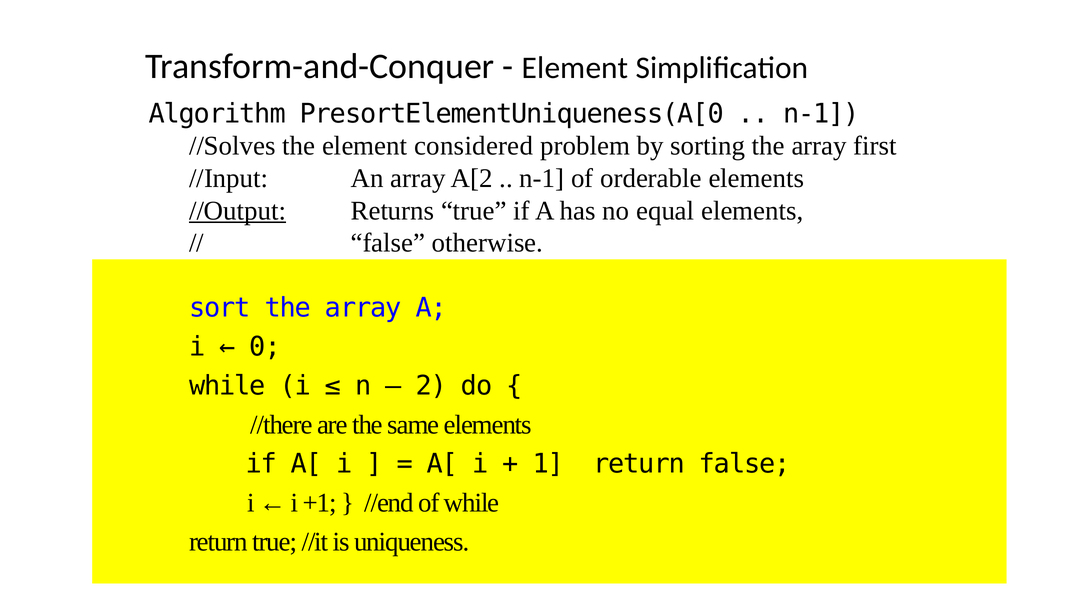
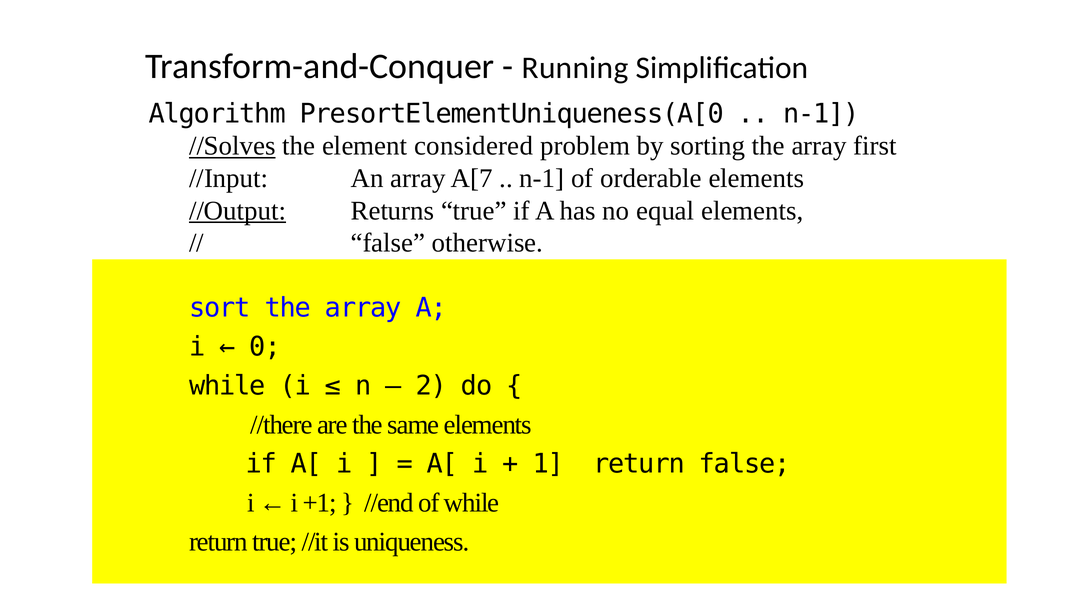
Element: Element -> Running (575, 68)
//Solves underline: none -> present (232, 146)
A[2: A[2 -> A[7 (472, 178)
